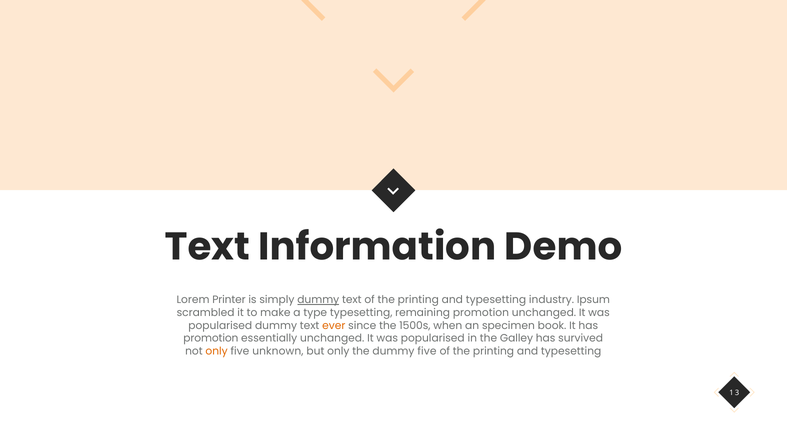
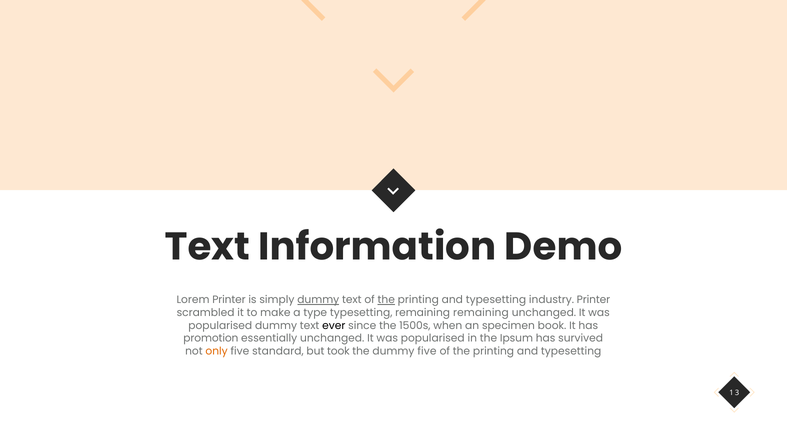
the underline: none -> present (386, 300)
industry Ipsum: Ipsum -> Printer (593, 300)
remaining promotion: promotion -> remaining (481, 313)
ever colour: orange -> black (334, 325)
Galley: Galley -> Ipsum (516, 338)
unknown: unknown -> standard (278, 351)
but only: only -> took (338, 351)
